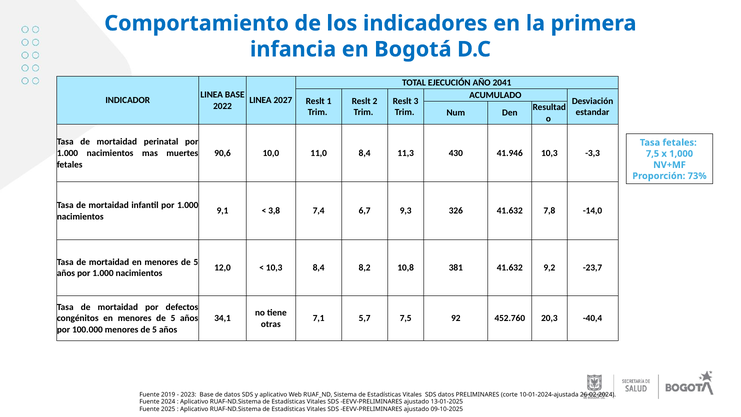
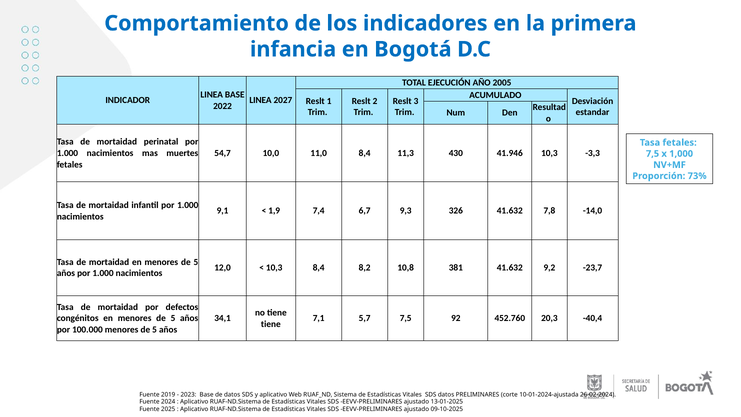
2041: 2041 -> 2005 (502, 83)
90,6: 90,6 -> 54,7 (223, 153)
3,8: 3,8 -> 1,9 (274, 211)
otras: otras -> tiene (271, 324)
